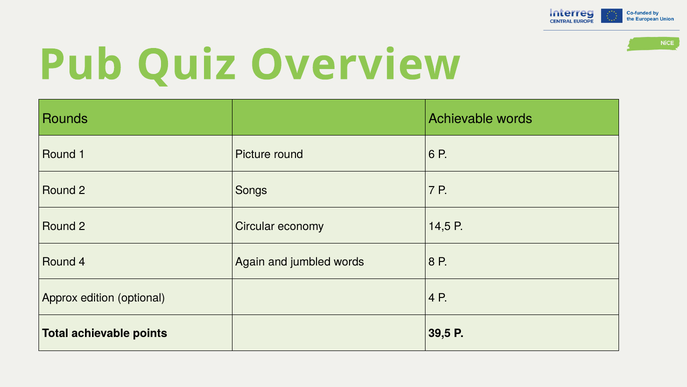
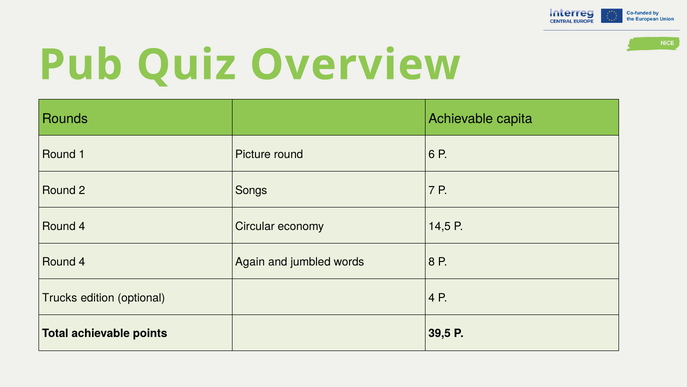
Achievable words: words -> capita (515, 119)
2: 2 -> 4 (82, 226)
Approx: Approx -> Trucks (60, 298)
